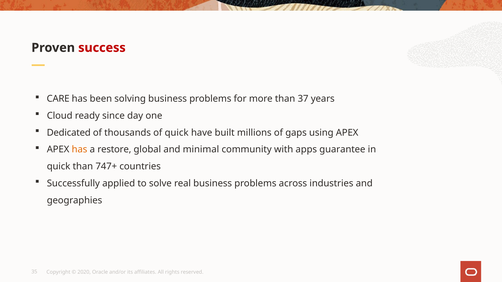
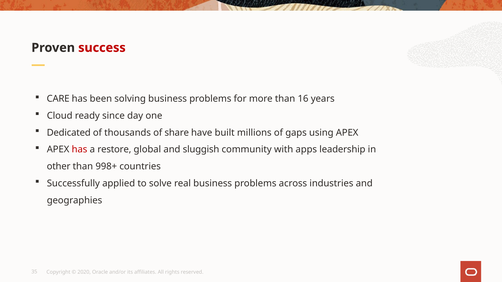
37: 37 -> 16 (303, 99)
of quick: quick -> share (177, 133)
has colour: orange -> red (79, 150)
minimal: minimal -> sluggish (201, 150)
guarantee: guarantee -> leadership (342, 150)
quick: quick -> other (59, 167)
747+: 747+ -> 998+ (106, 167)
